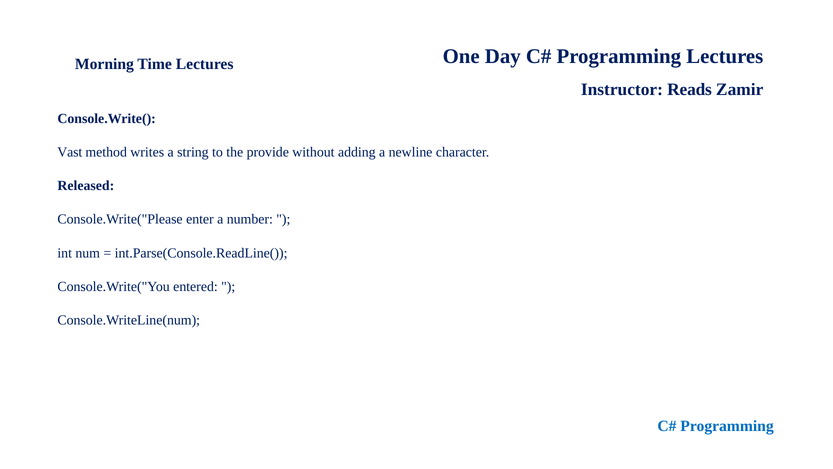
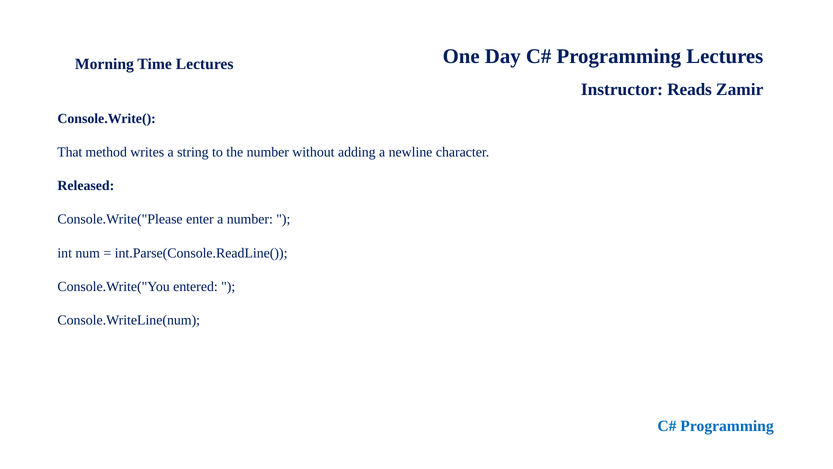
Vast: Vast -> That (70, 152)
the provide: provide -> number (268, 152)
